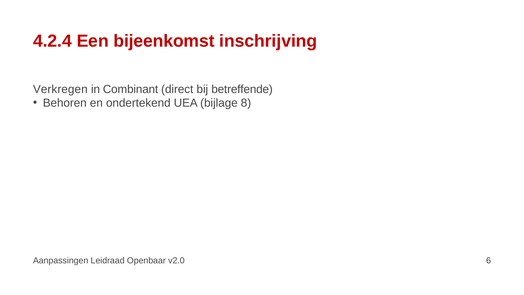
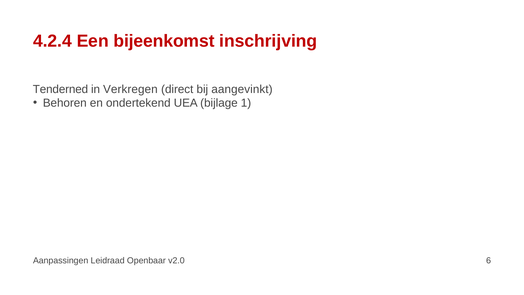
Verkregen: Verkregen -> Tenderned (60, 89)
Combinant: Combinant -> Verkregen (130, 89)
betreffende: betreffende -> aangevinkt (242, 89)
8: 8 -> 1 (246, 103)
